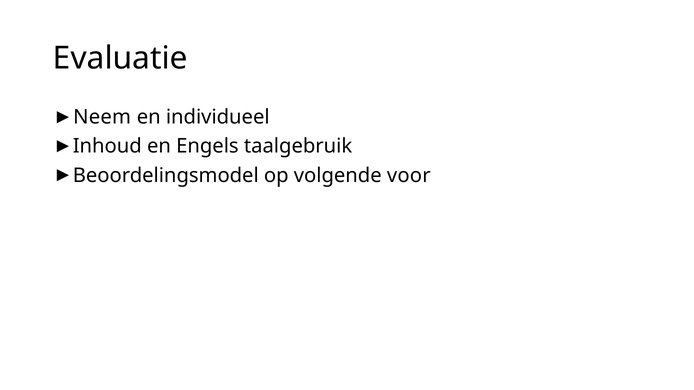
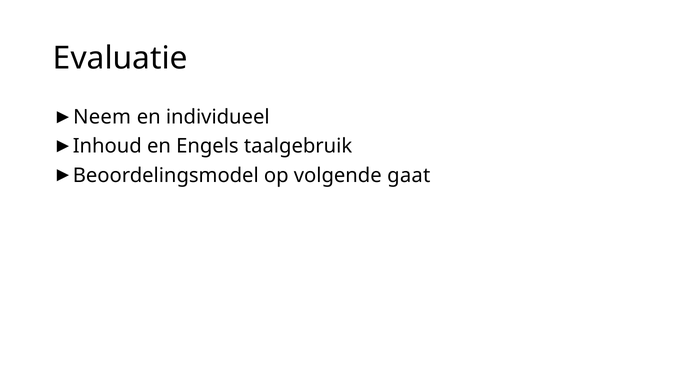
voor: voor -> gaat (409, 176)
